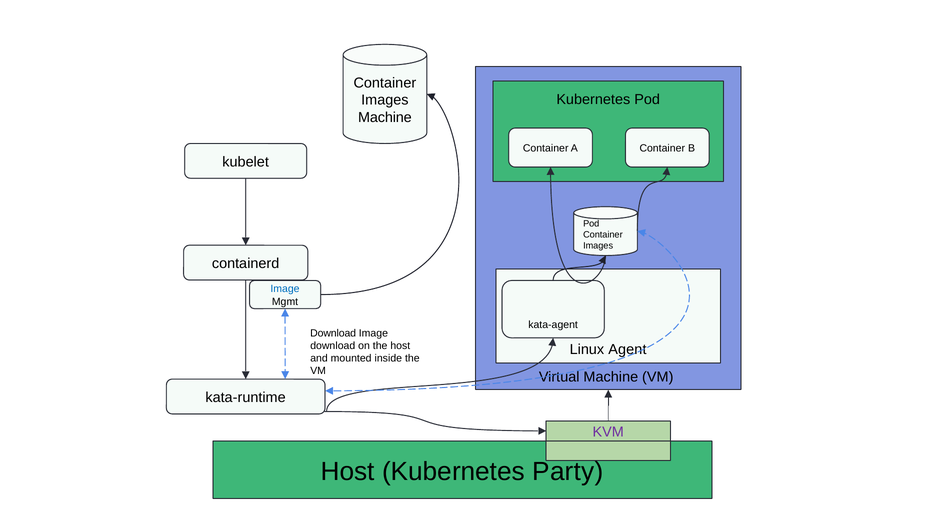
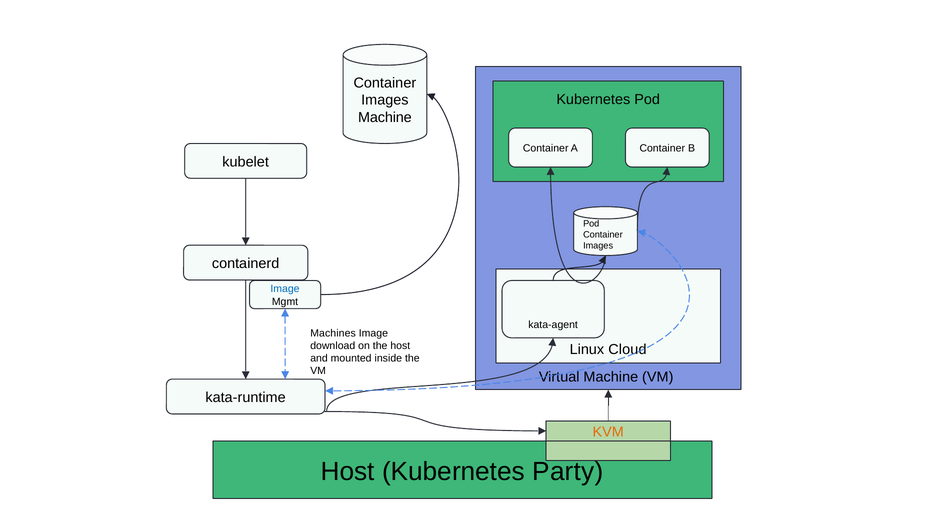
Download: Download -> Machines (333, 333)
Agent: Agent -> Cloud (627, 349)
KVM colour: purple -> orange (608, 432)
